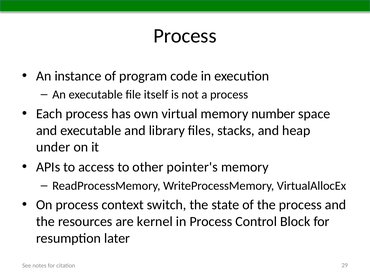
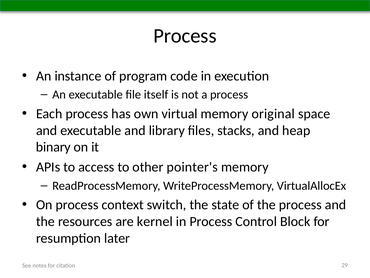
number: number -> original (273, 114)
under: under -> binary (53, 147)
